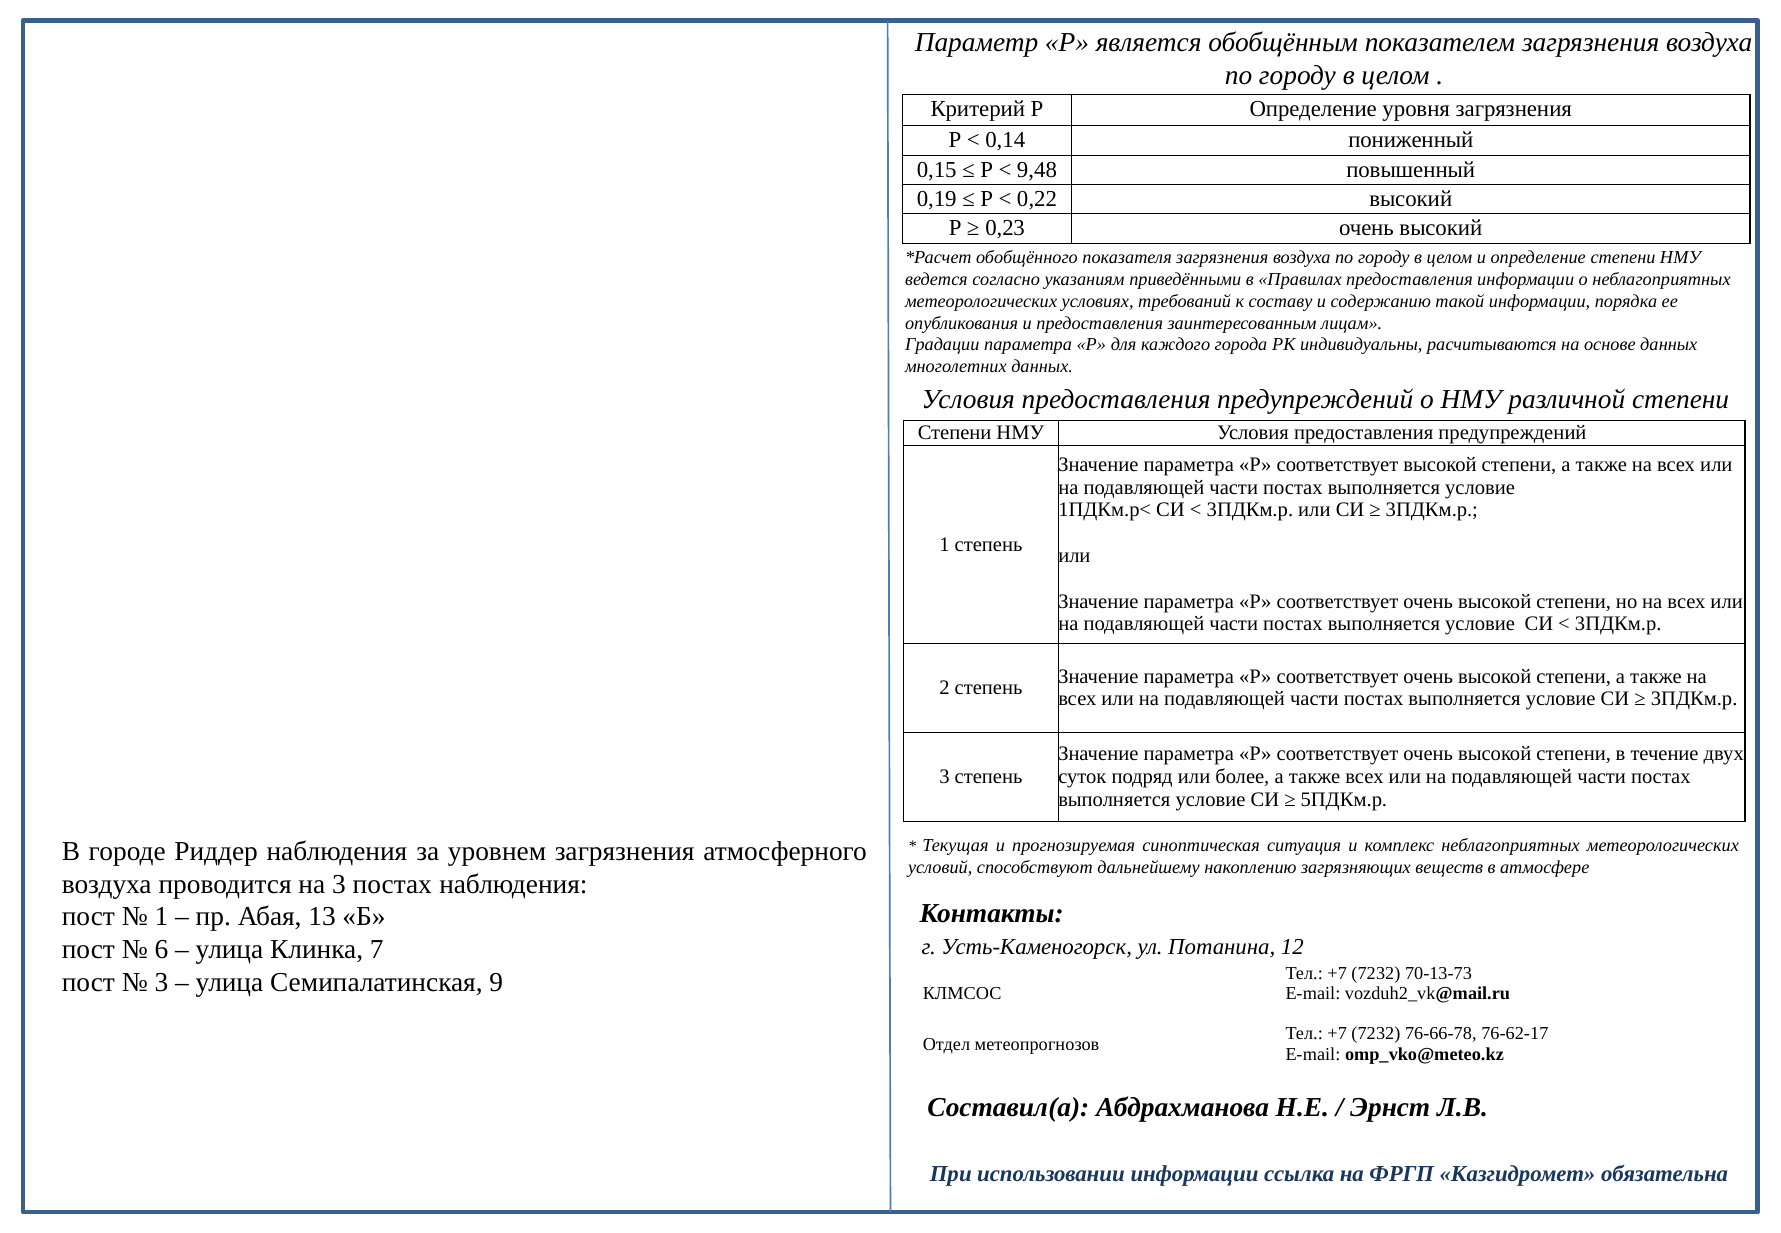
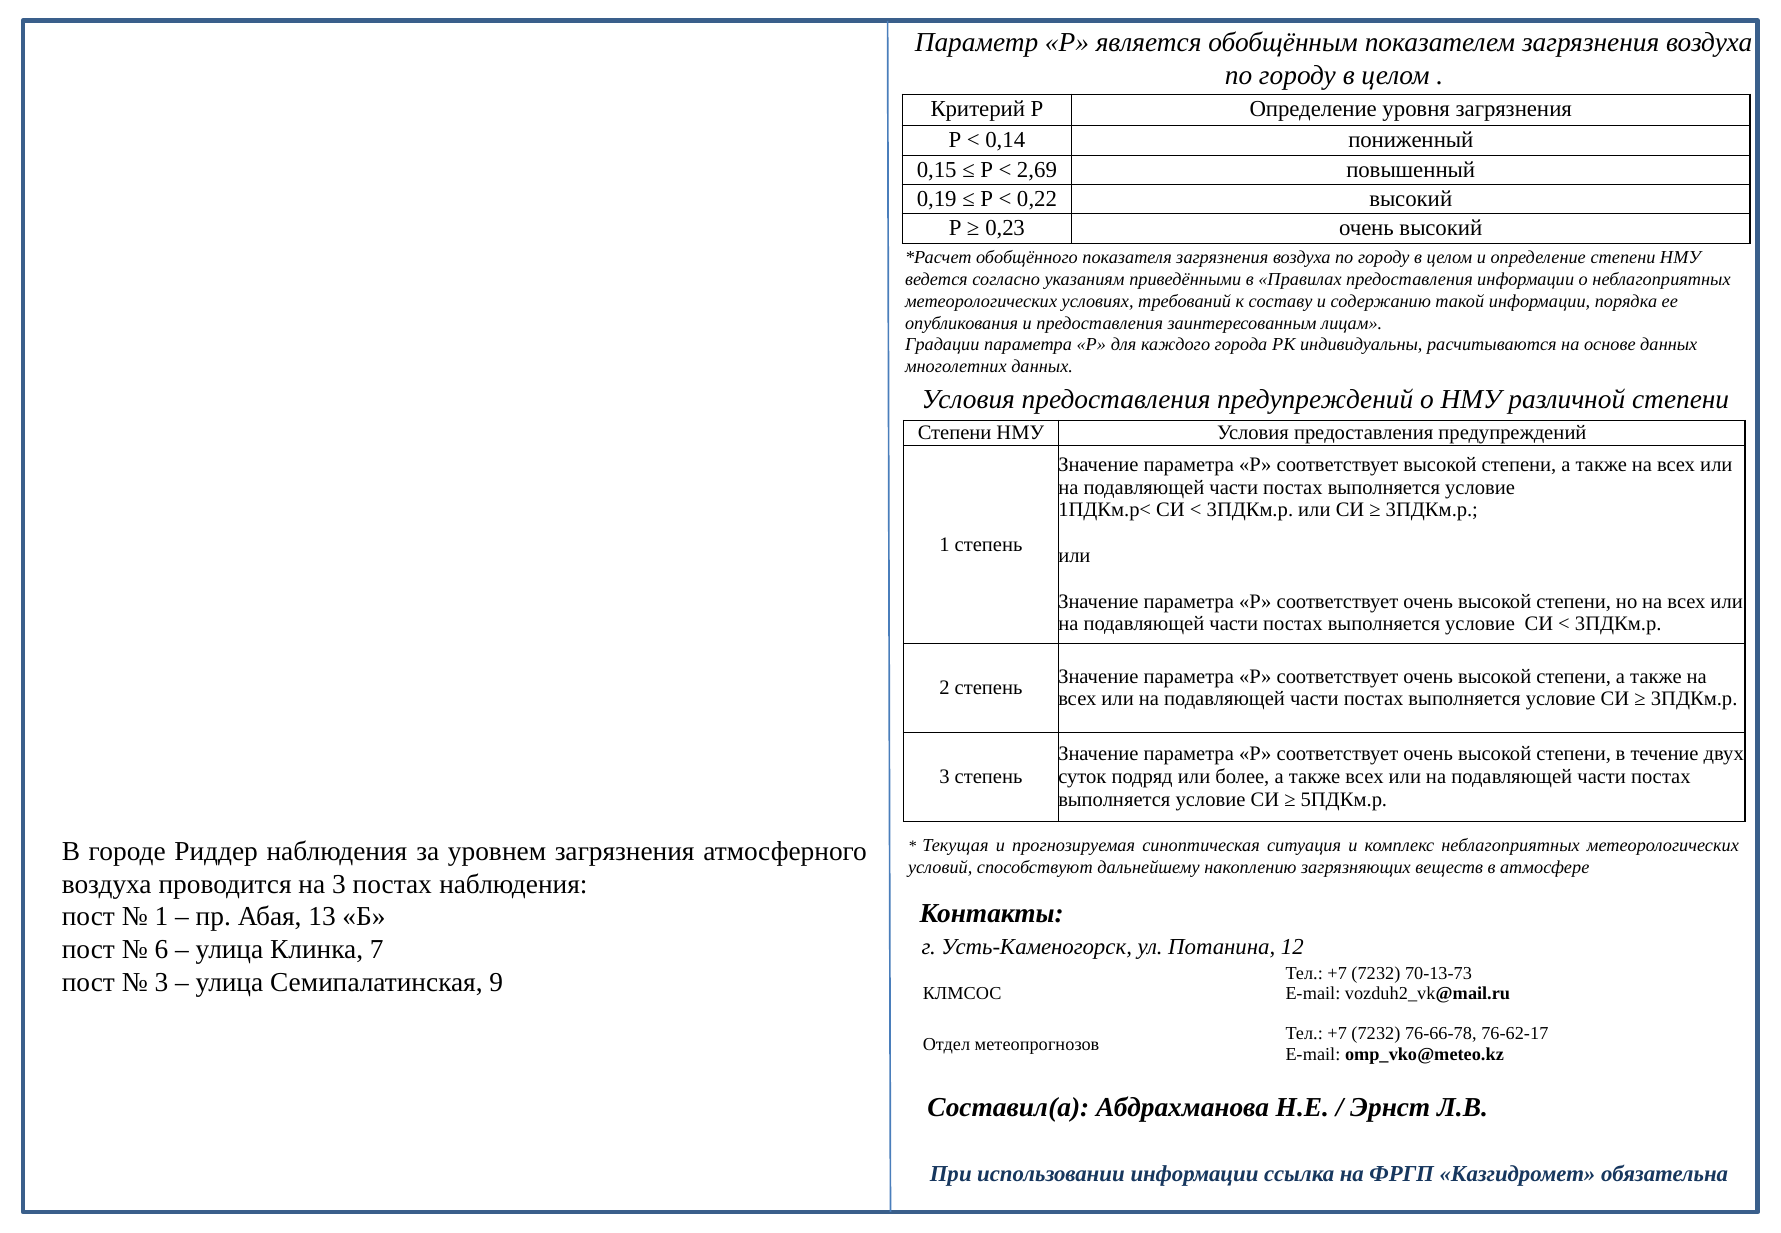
9,48: 9,48 -> 2,69 (1037, 170)
